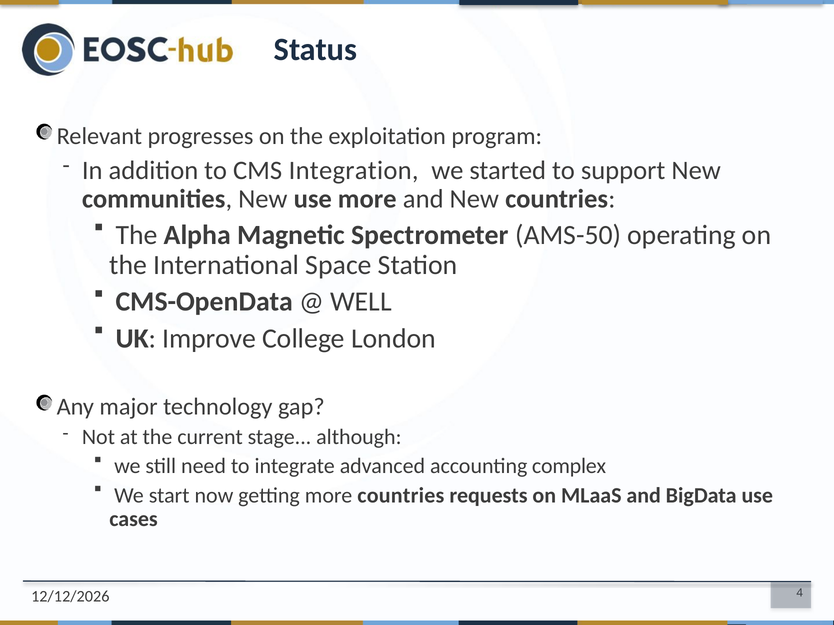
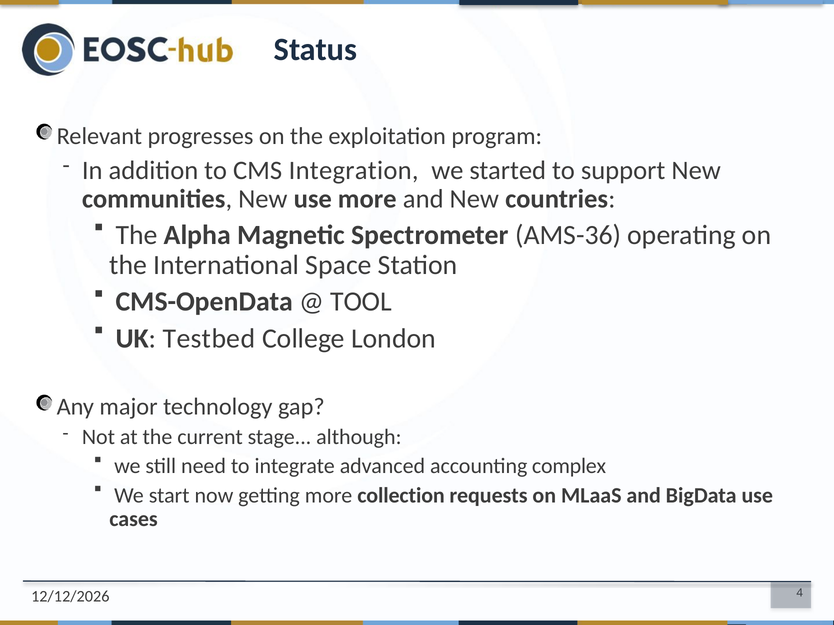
AMS-50: AMS-50 -> AMS-36 (568, 235)
WELL: WELL -> TOOL (361, 302)
Improve: Improve -> Testbed (209, 339)
more countries: countries -> collection (401, 496)
